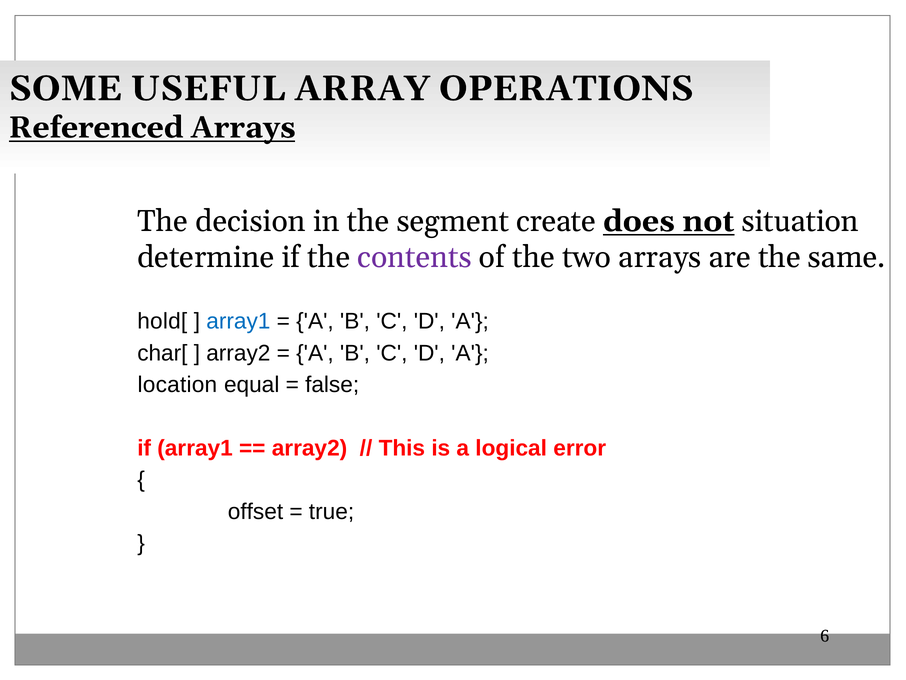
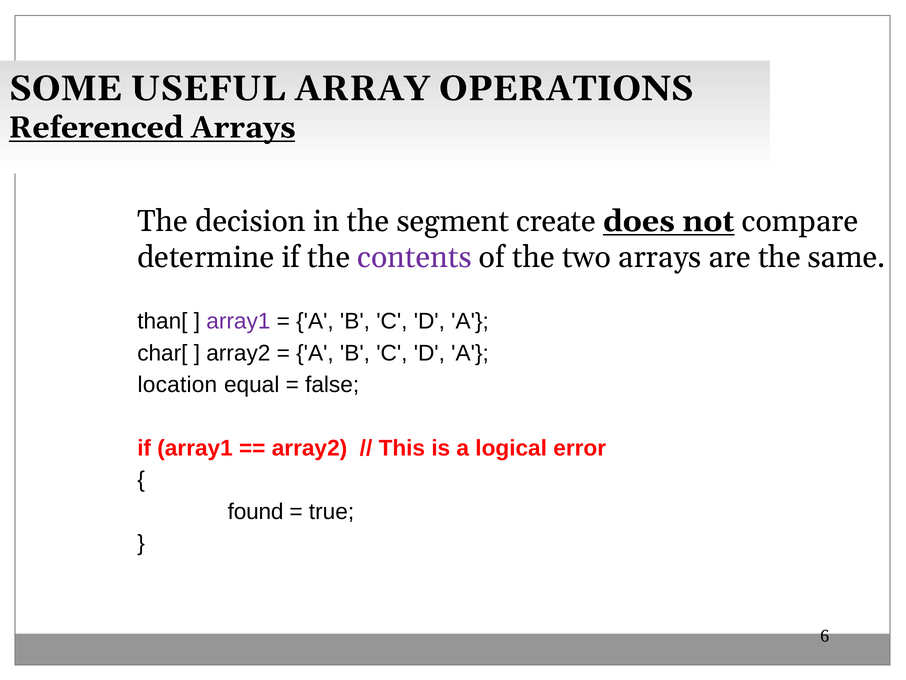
situation: situation -> compare (800, 221)
hold[: hold[ -> than[ (162, 321)
array1 colour: blue -> purple (238, 321)
offset: offset -> found (256, 511)
